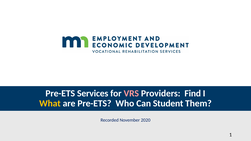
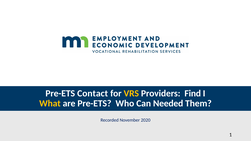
Services: Services -> Contact (93, 93)
VRS colour: pink -> yellow (131, 93)
Student: Student -> Needed (168, 104)
